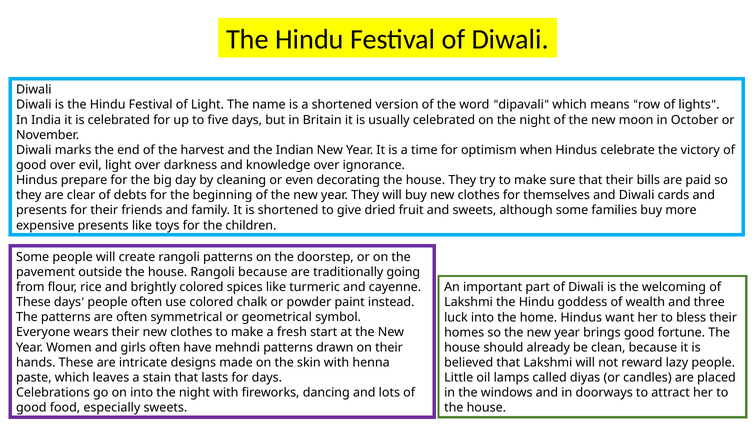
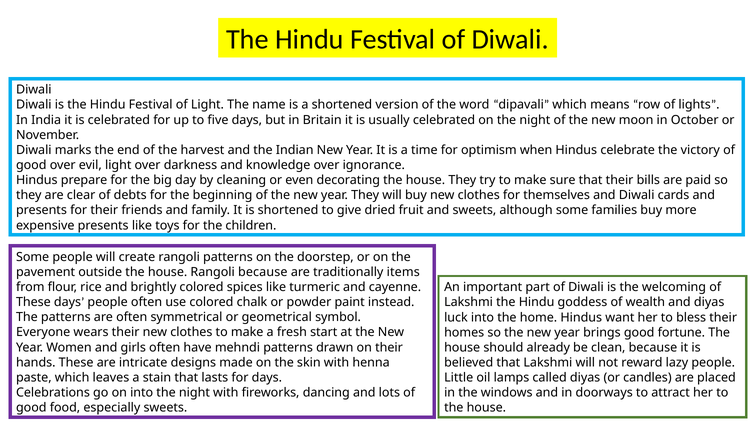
going: going -> items (403, 272)
and three: three -> diyas (709, 302)
